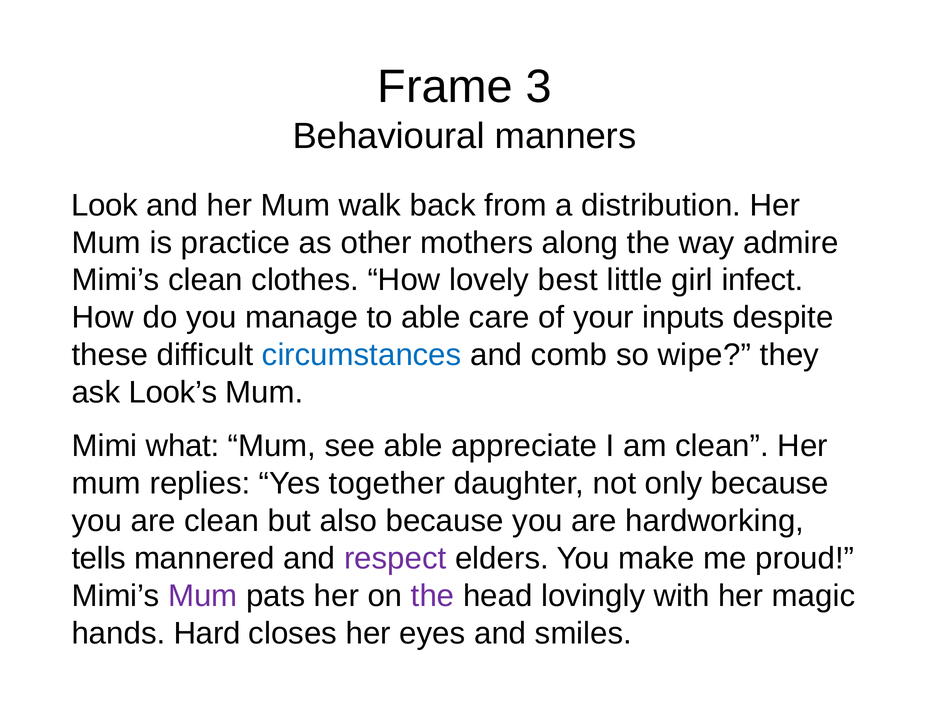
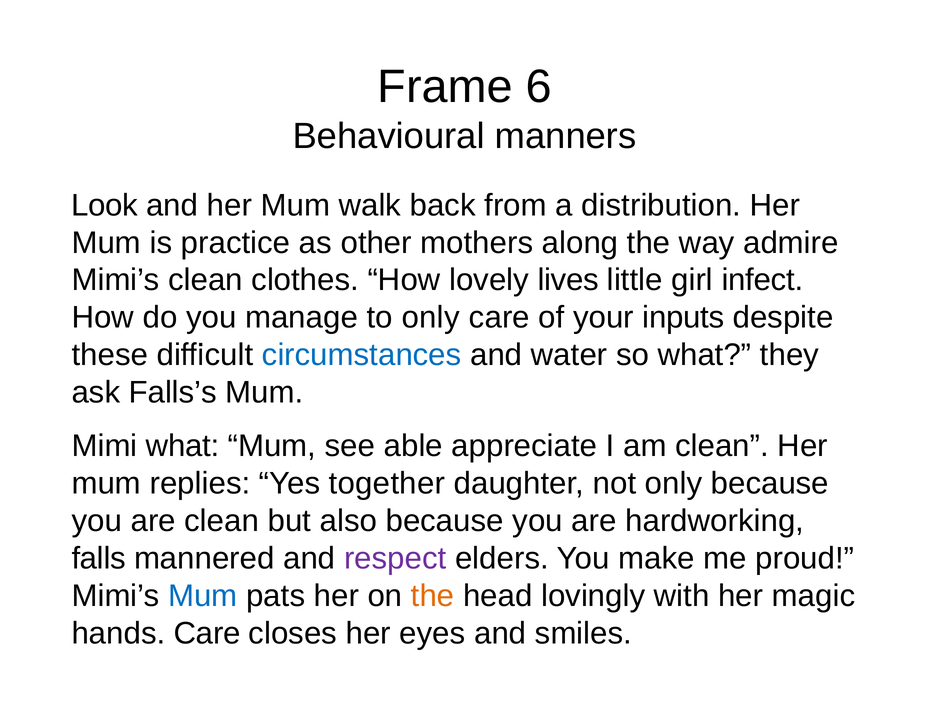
3: 3 -> 6 (539, 87)
best: best -> lives (568, 280)
to able: able -> only (431, 318)
comb: comb -> water (569, 355)
so wipe: wipe -> what (704, 355)
Look’s: Look’s -> Falls’s (173, 393)
tells: tells -> falls (99, 558)
Mum colour: purple -> blue (203, 596)
the colour: purple -> orange (433, 596)
hands Hard: Hard -> Care (207, 633)
